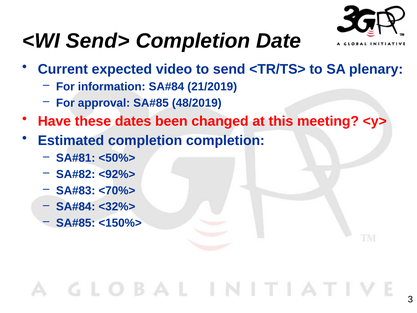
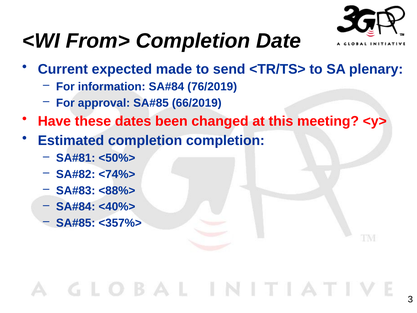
Send>: Send> -> From> (98, 41)
video: video -> made (174, 69)
21/2019: 21/2019 -> 76/2019 (212, 87)
48/2019: 48/2019 -> 66/2019 (197, 103)
<92%>: <92%> -> <74%> (117, 174)
<70%>: <70%> -> <88%> (117, 190)
<32%>: <32%> -> <40%> (117, 207)
<150%>: <150%> -> <357%> (120, 223)
